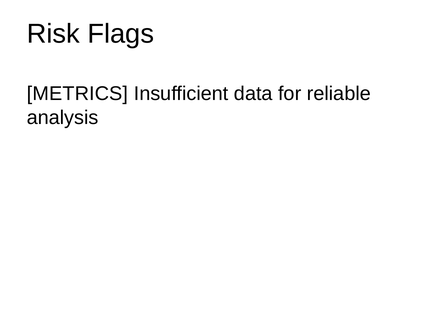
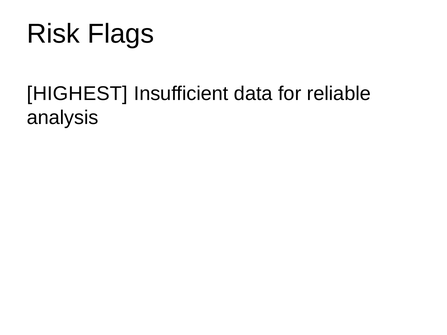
METRICS: METRICS -> HIGHEST (77, 94)
